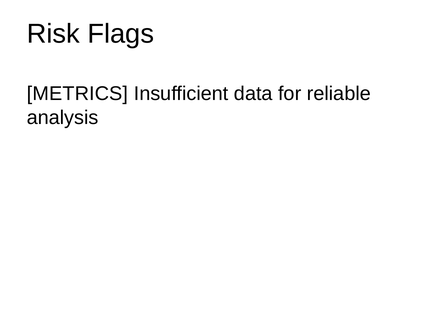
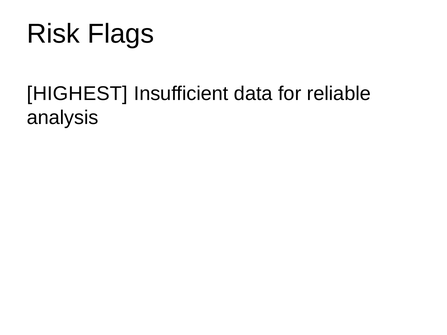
METRICS: METRICS -> HIGHEST (77, 94)
